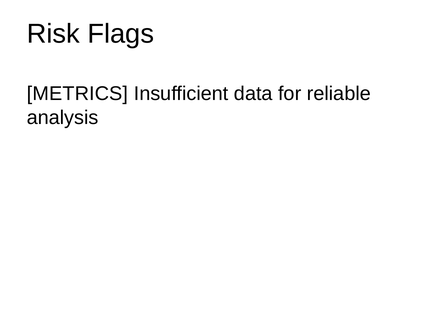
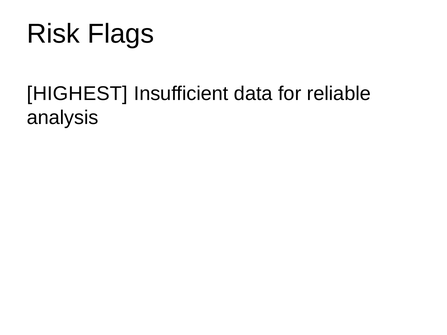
METRICS: METRICS -> HIGHEST (77, 94)
